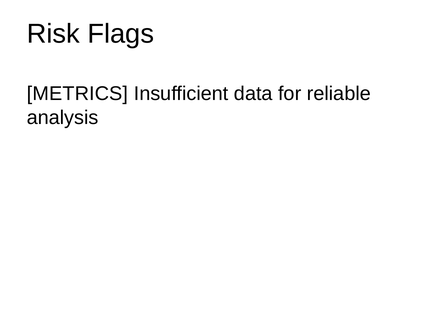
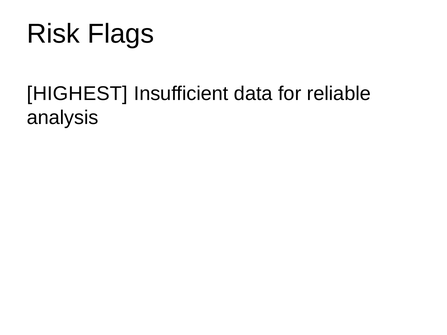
METRICS: METRICS -> HIGHEST (77, 94)
